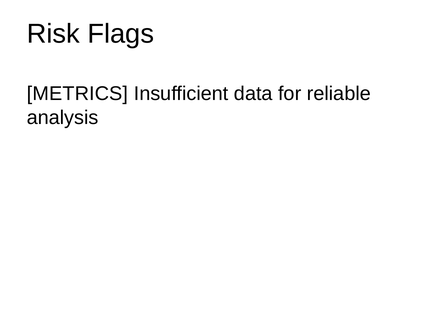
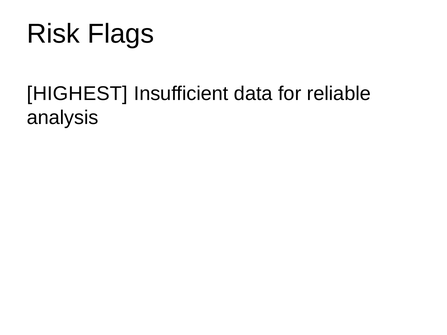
METRICS: METRICS -> HIGHEST (77, 94)
